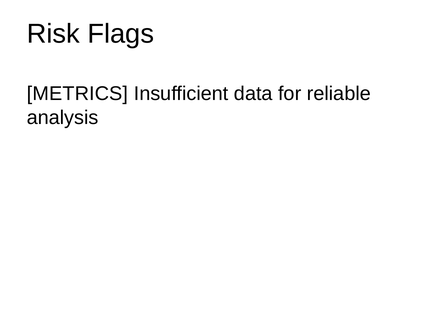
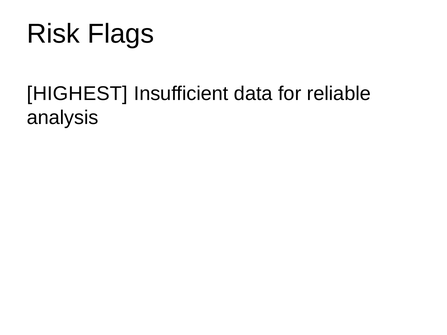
METRICS: METRICS -> HIGHEST (77, 94)
